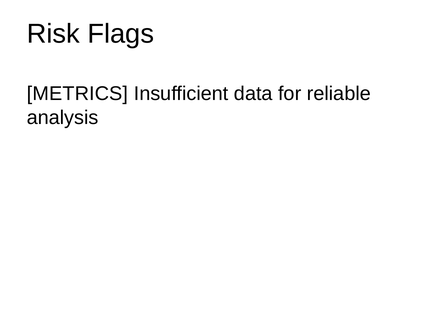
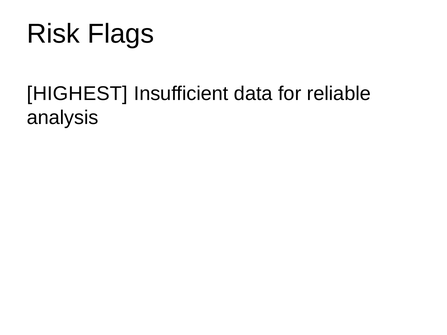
METRICS: METRICS -> HIGHEST (77, 94)
